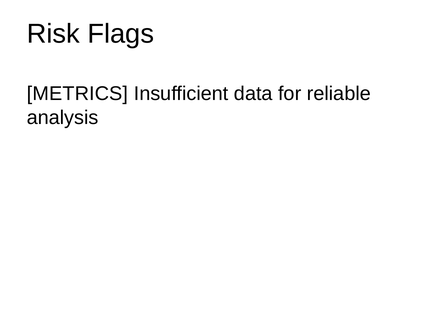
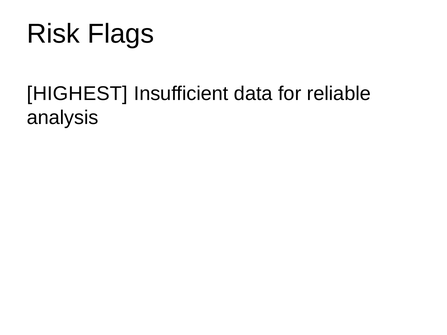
METRICS: METRICS -> HIGHEST (77, 94)
